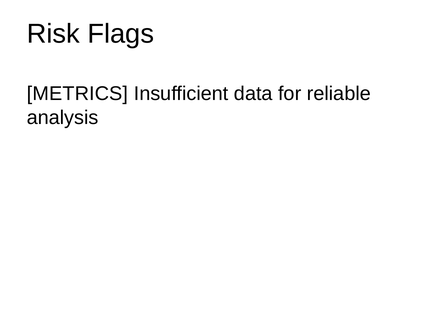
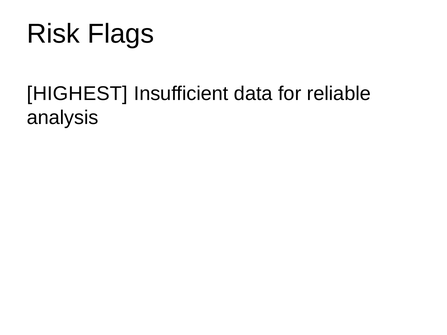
METRICS: METRICS -> HIGHEST (77, 94)
